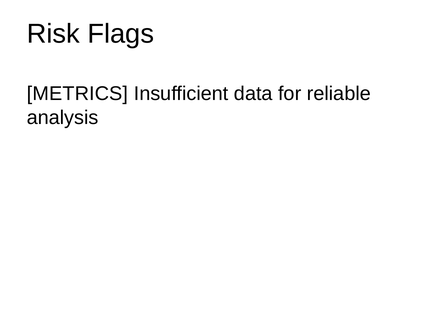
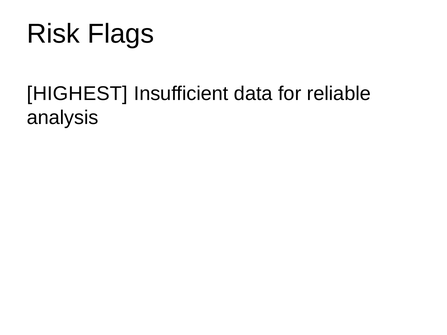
METRICS: METRICS -> HIGHEST (77, 94)
